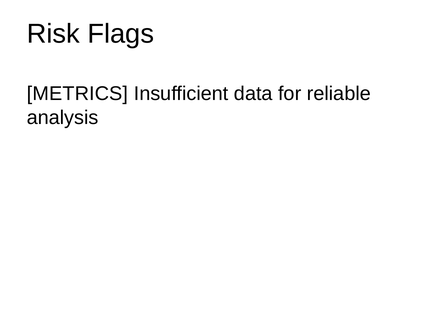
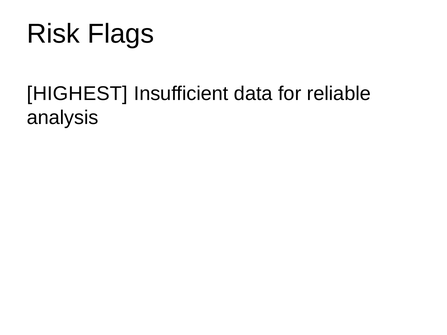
METRICS: METRICS -> HIGHEST (77, 94)
